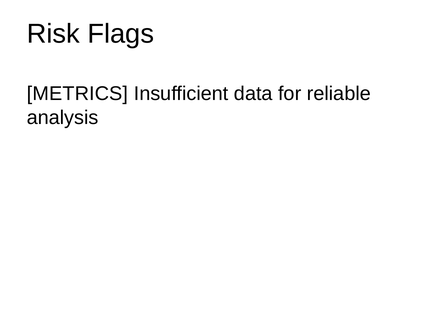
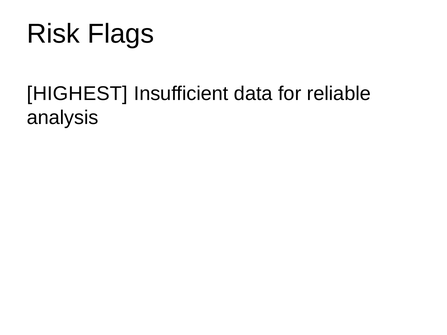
METRICS: METRICS -> HIGHEST (77, 94)
